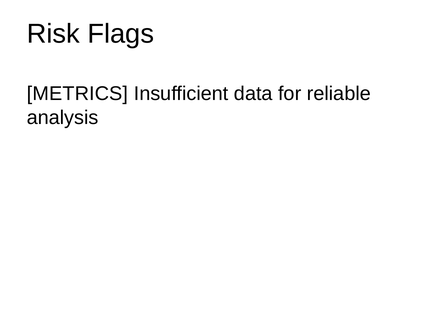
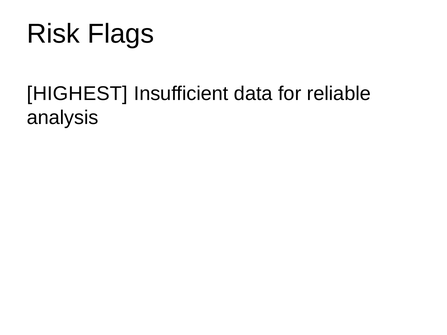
METRICS: METRICS -> HIGHEST (77, 94)
